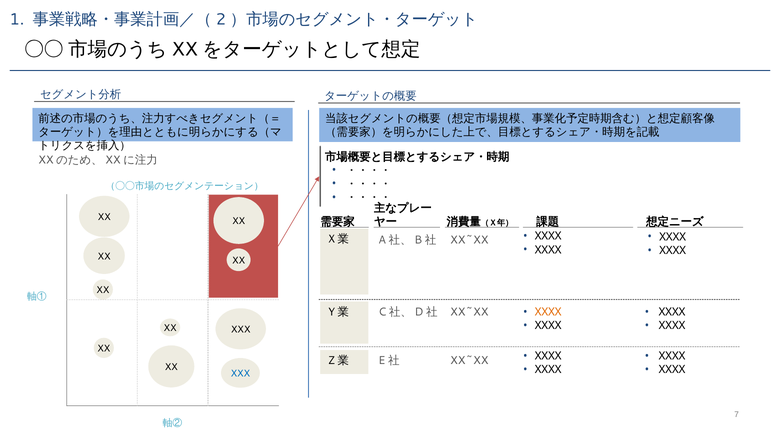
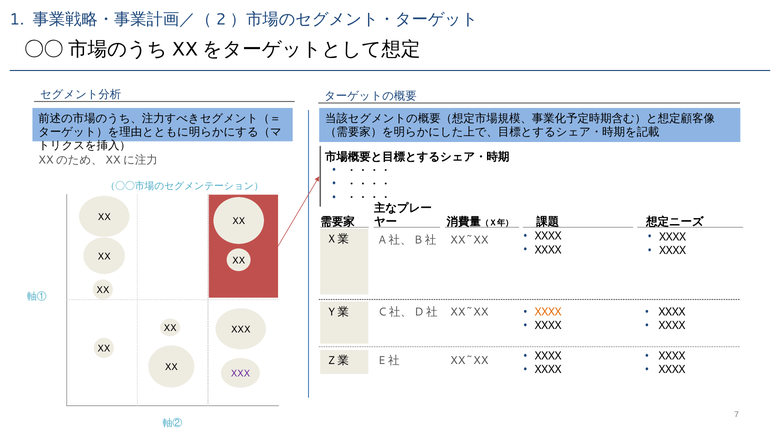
XXX colour: blue -> purple (240, 374)
